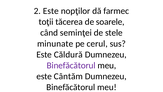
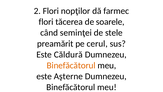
2 Este: Este -> Flori (51, 11)
toţii: toţii -> flori (46, 22)
minunate: minunate -> preamărit (55, 43)
Binefăcătorul colour: purple -> orange (71, 65)
Cântăm: Cântăm -> Aşterne (68, 76)
